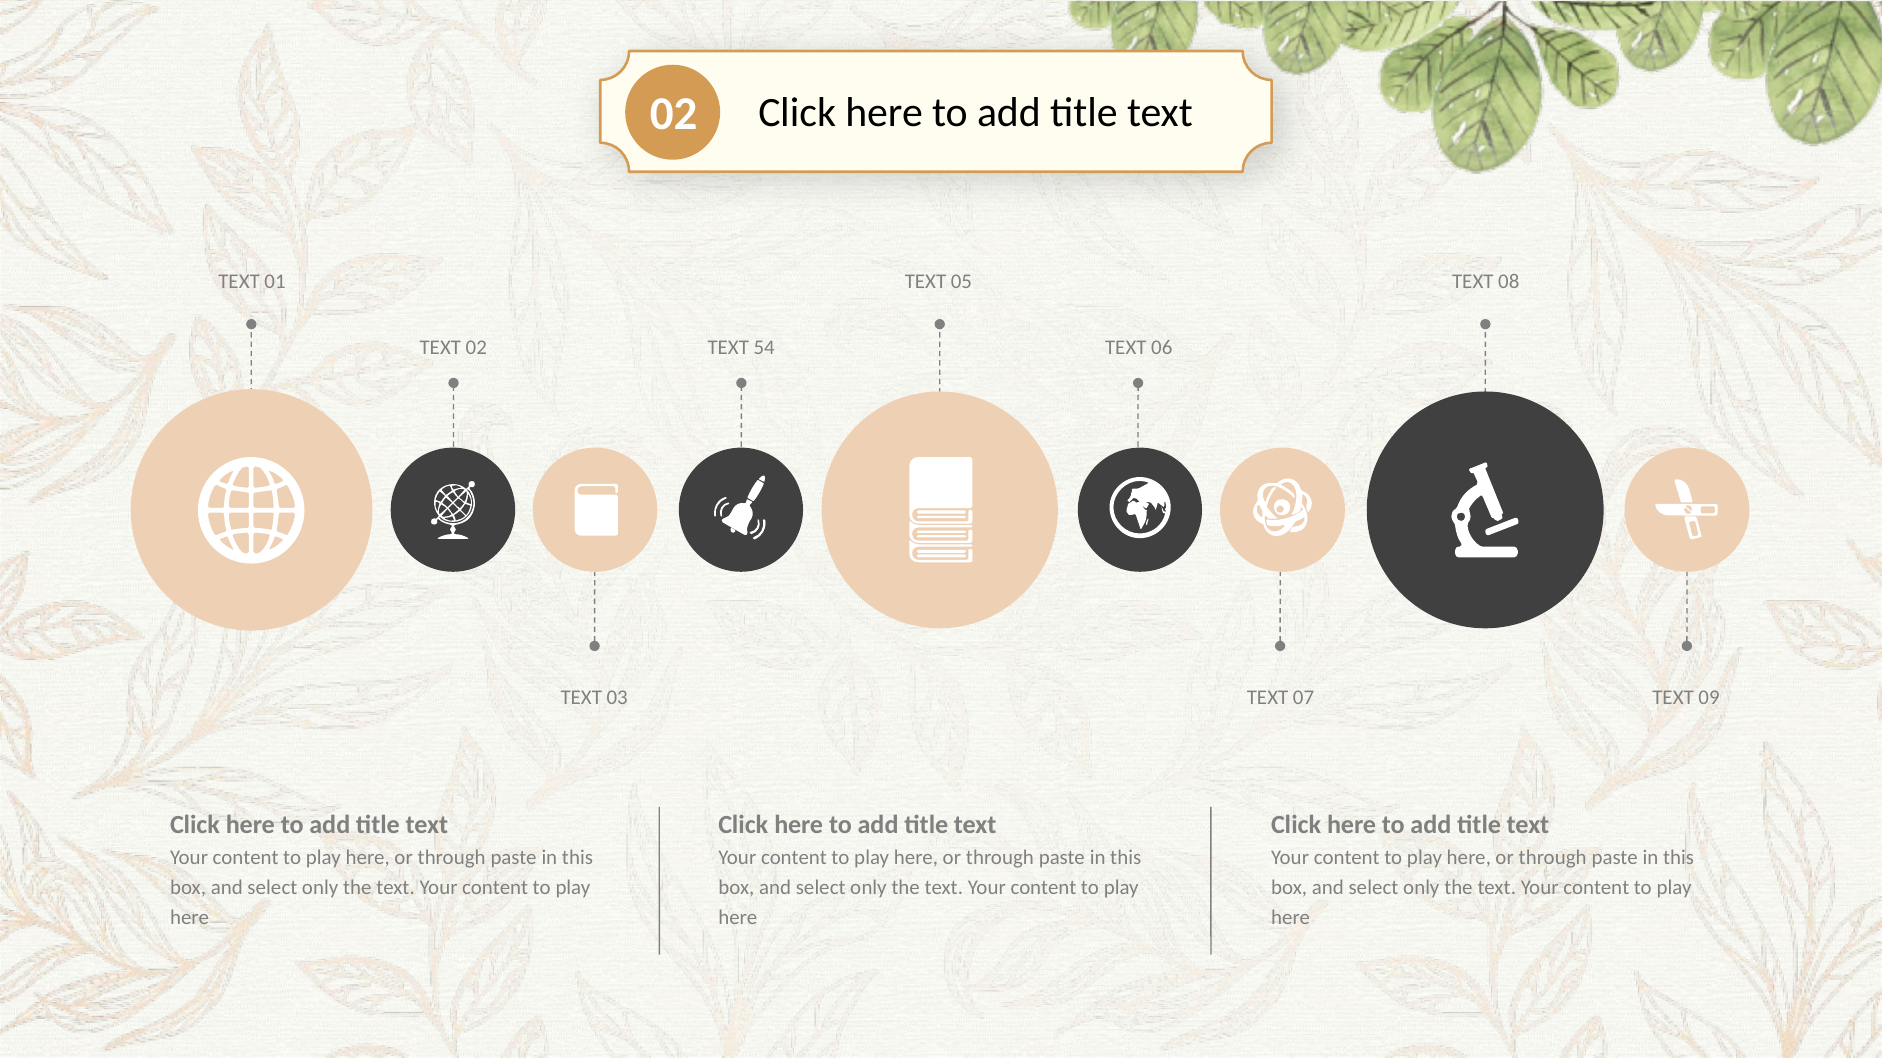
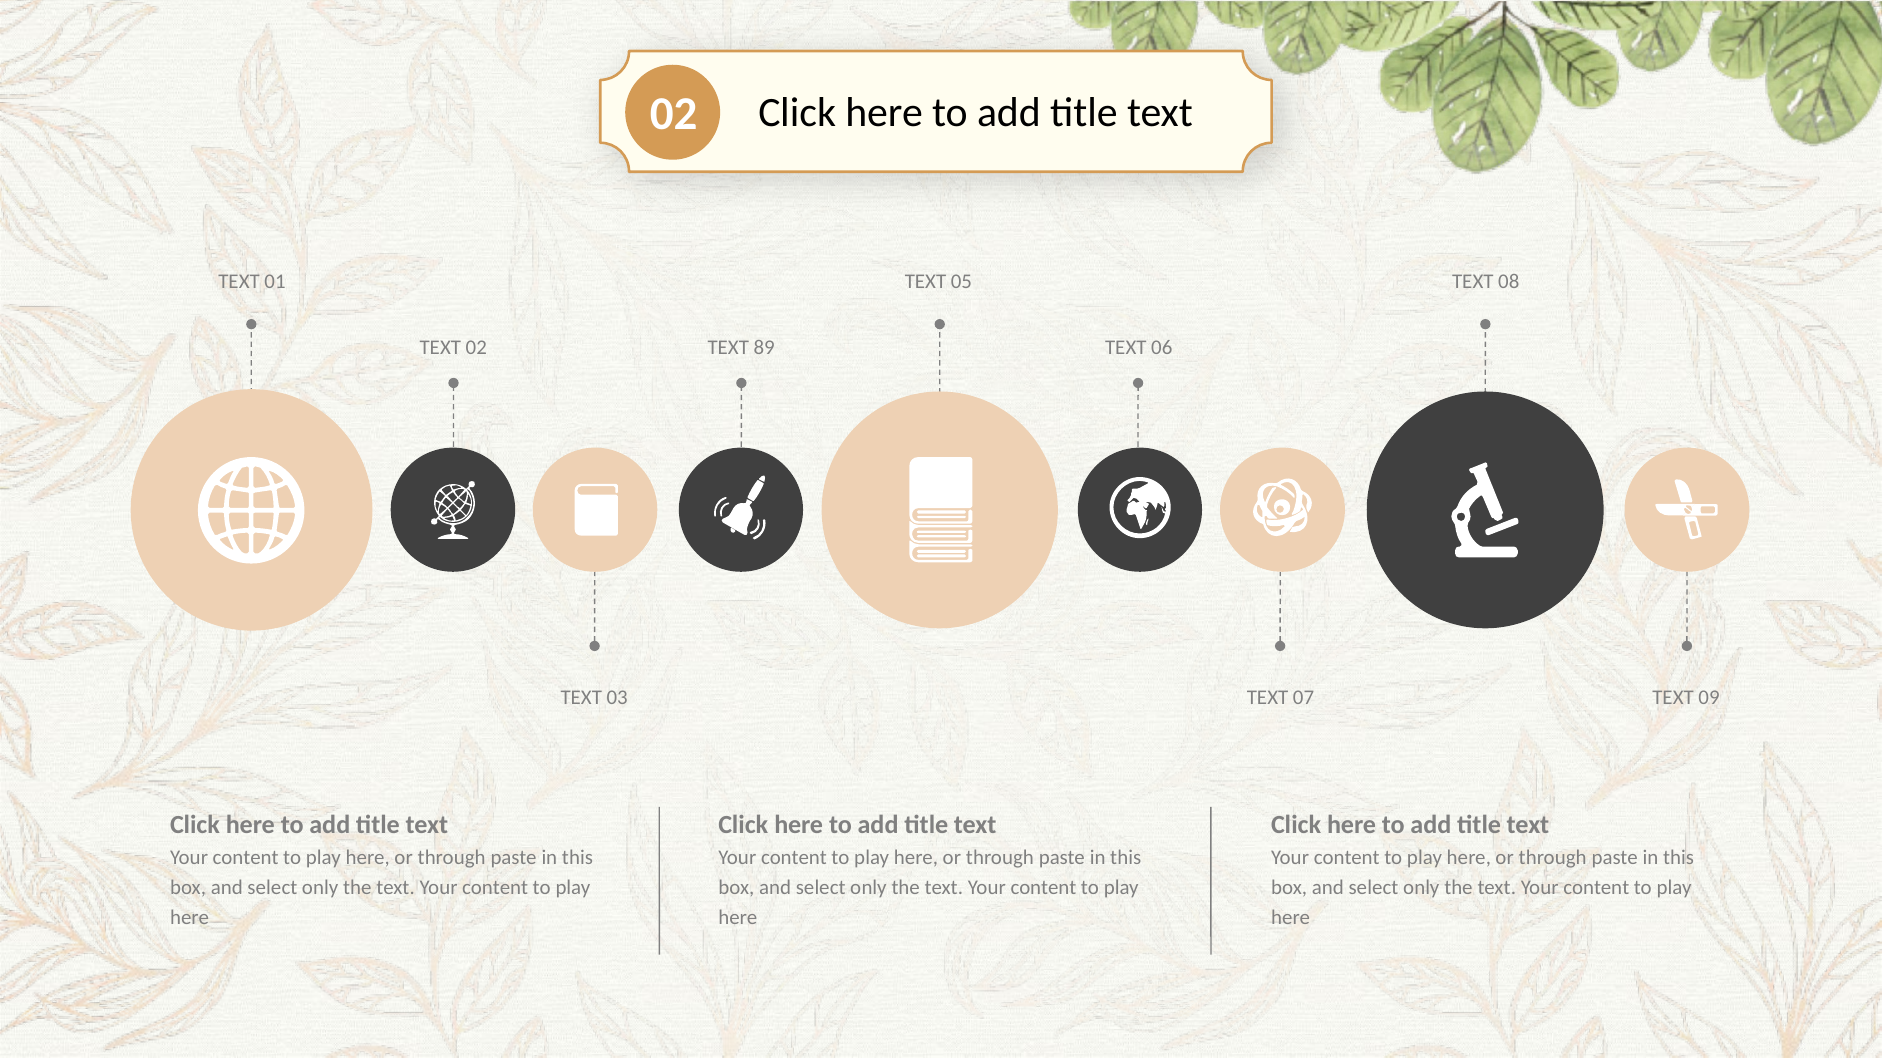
54: 54 -> 89 (764, 348)
